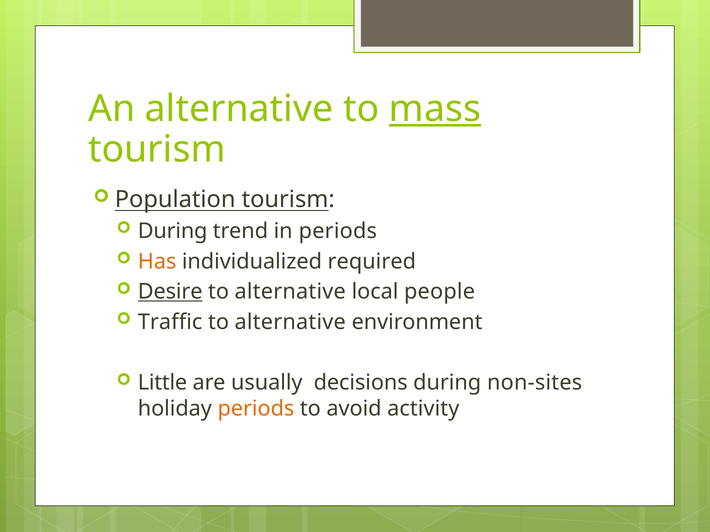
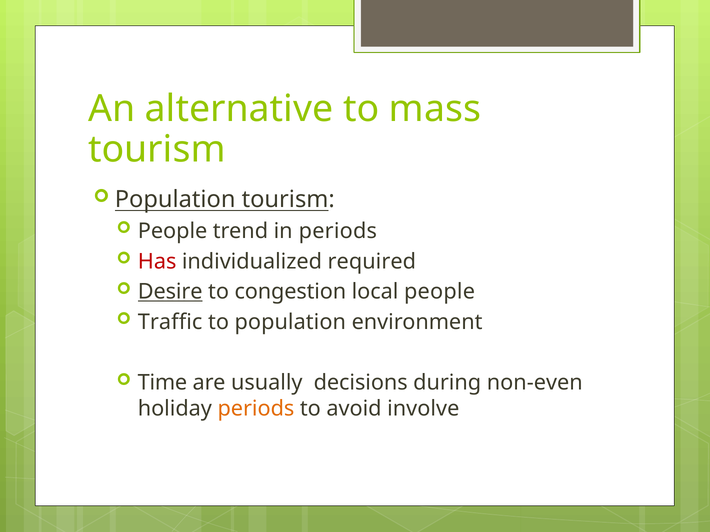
mass underline: present -> none (435, 109)
During: During -> People (173, 231)
Has colour: orange -> red (157, 262)
alternative: alternative -> congestion (290, 292)
alternative: alternative -> population (290, 322)
Little: Little -> Time (162, 383)
non-sites: non-sites -> non-even (535, 383)
activity: activity -> involve (423, 409)
